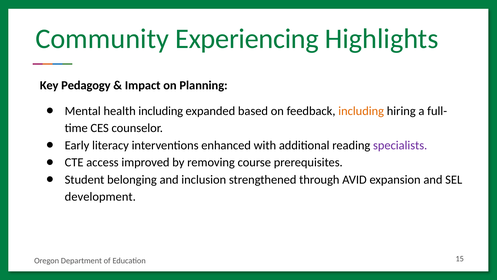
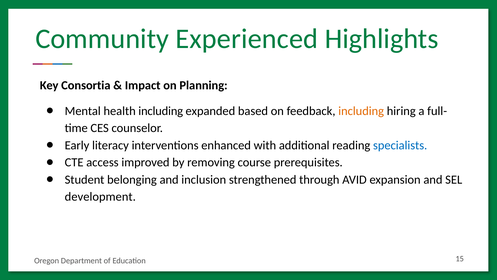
Experiencing: Experiencing -> Experienced (247, 39)
Pedagogy: Pedagogy -> Consortia (86, 85)
specialists colour: purple -> blue (400, 145)
